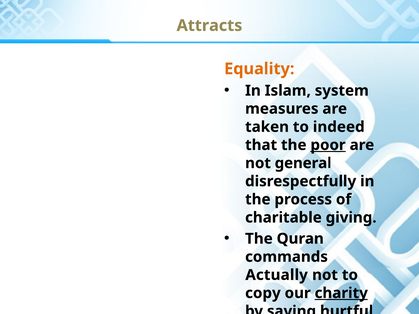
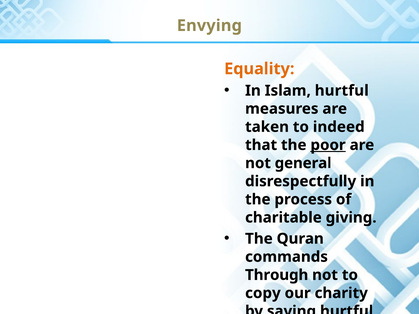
Attracts: Attracts -> Envying (209, 26)
Islam system: system -> hurtful (342, 91)
Actually: Actually -> Through (277, 275)
charity underline: present -> none (341, 293)
